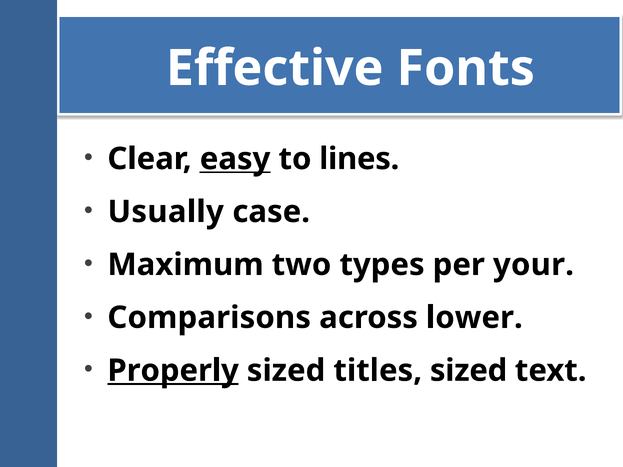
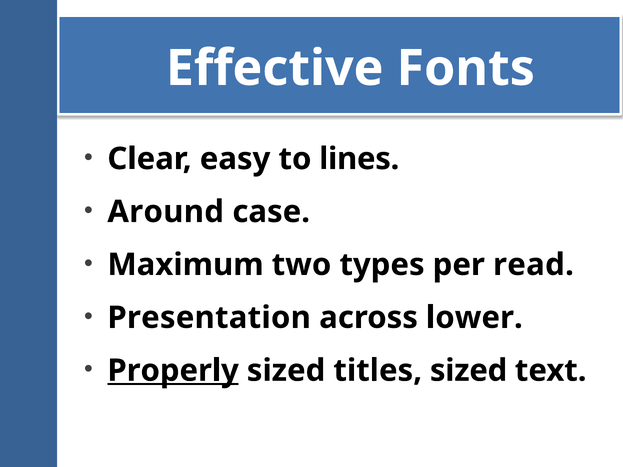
easy underline: present -> none (235, 159)
Usually: Usually -> Around (166, 212)
your: your -> read (533, 265)
Comparisons: Comparisons -> Presentation (209, 318)
